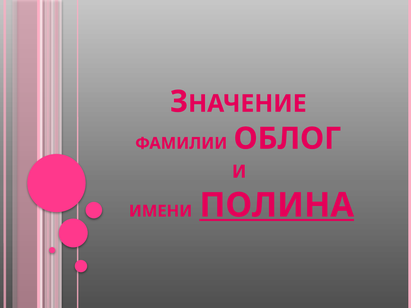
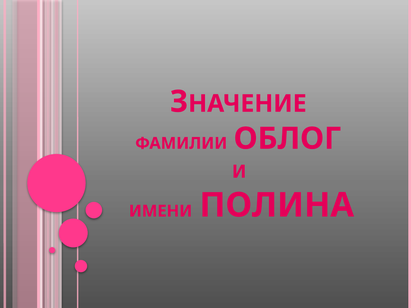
ПОЛИНА underline: present -> none (277, 205)
